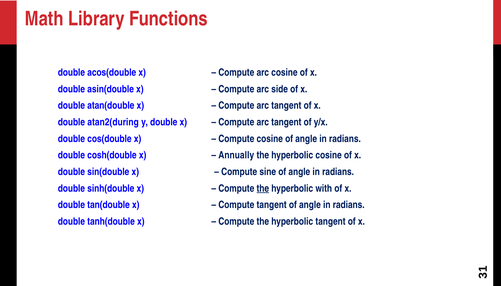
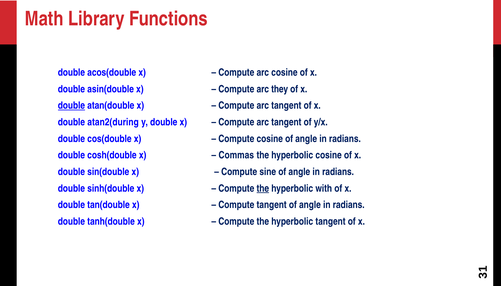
side: side -> they (280, 89)
double underline: none -> present (71, 106)
Annually: Annually -> Commas (236, 155)
